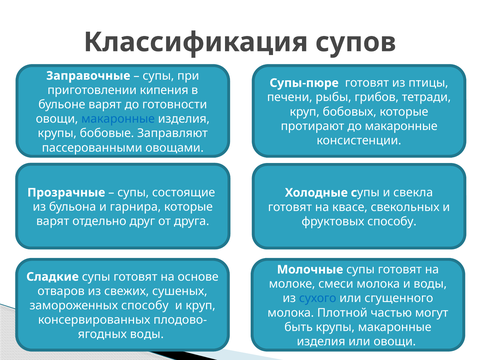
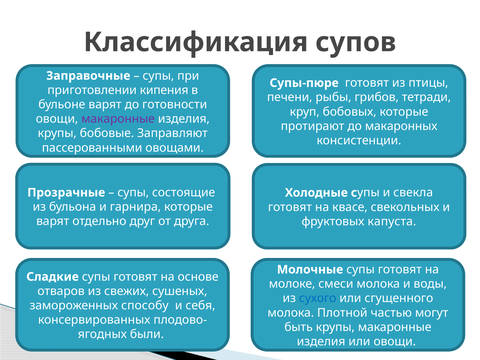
макаронные colour: blue -> purple (118, 119)
до макаронные: макаронные -> макаронных (401, 126)
фруктовых способу: способу -> капуста (392, 221)
и круп: круп -> себя (200, 306)
воды: воды -> были (147, 334)
